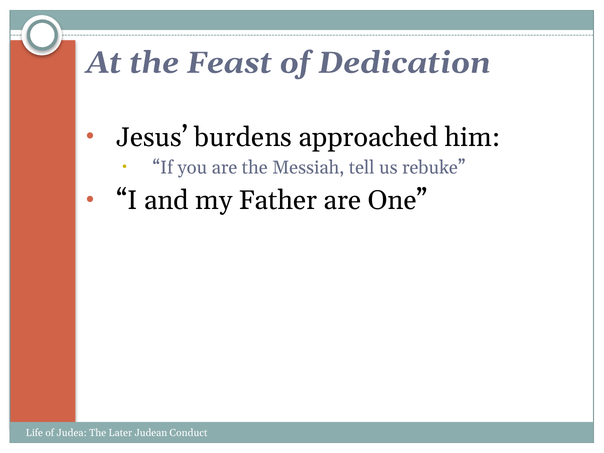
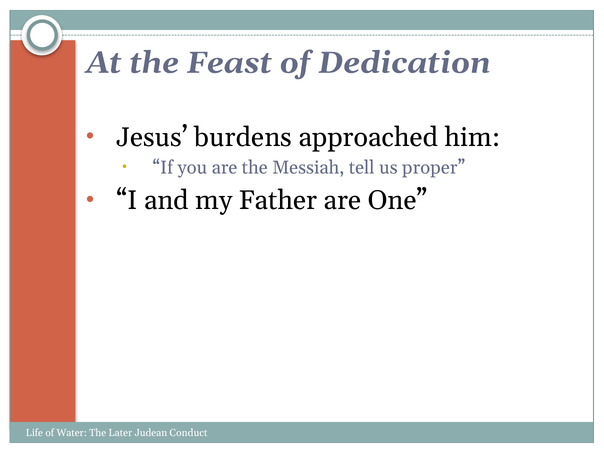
rebuke: rebuke -> proper (434, 167)
Judea: Judea -> Water (72, 433)
